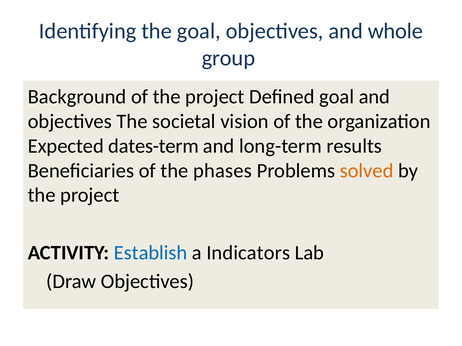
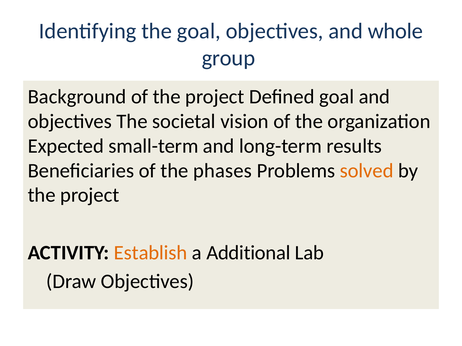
dates-term: dates-term -> small-term (154, 146)
Establish colour: blue -> orange (151, 253)
Indicators: Indicators -> Additional (248, 253)
